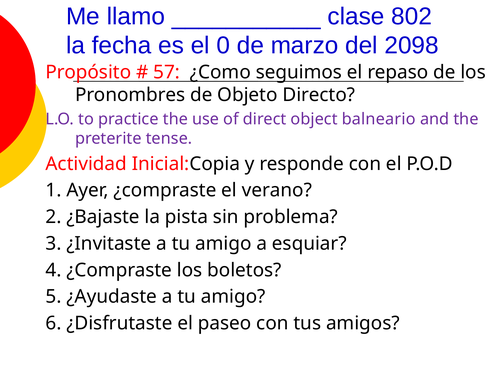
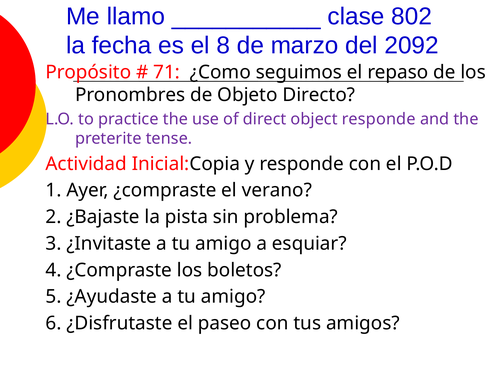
0: 0 -> 8 (223, 46)
2098: 2098 -> 2092 (412, 46)
57: 57 -> 71 (167, 72)
object balneario: balneario -> responde (379, 119)
